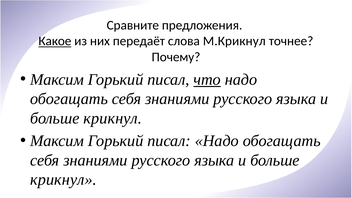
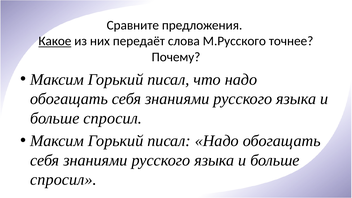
М.Крикнул: М.Крикнул -> М.Русского (234, 41)
что underline: present -> none (207, 79)
крикнул: крикнул -> спросил (113, 118)
крикнул: крикнул -> спросил (63, 180)
